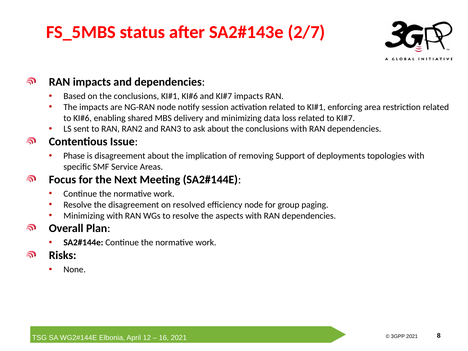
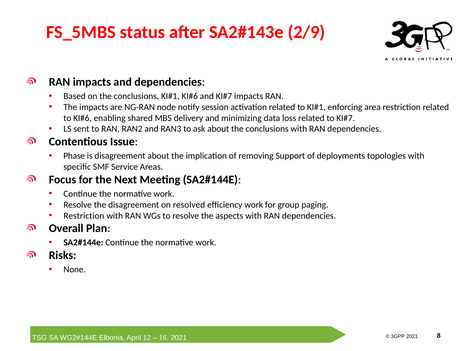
2/7: 2/7 -> 2/9 (306, 32)
efficiency node: node -> work (254, 205)
Minimizing: Minimizing -> Restriction (84, 216)
